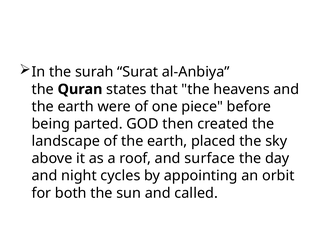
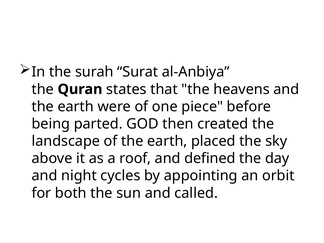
surface: surface -> defined (210, 158)
